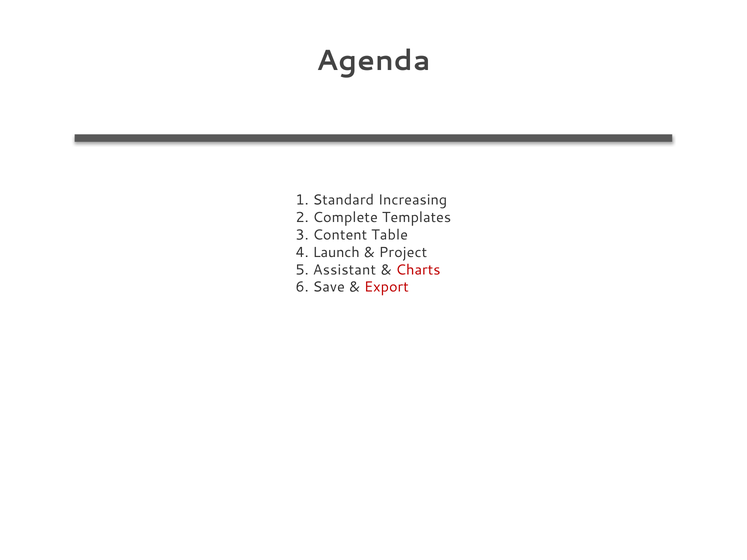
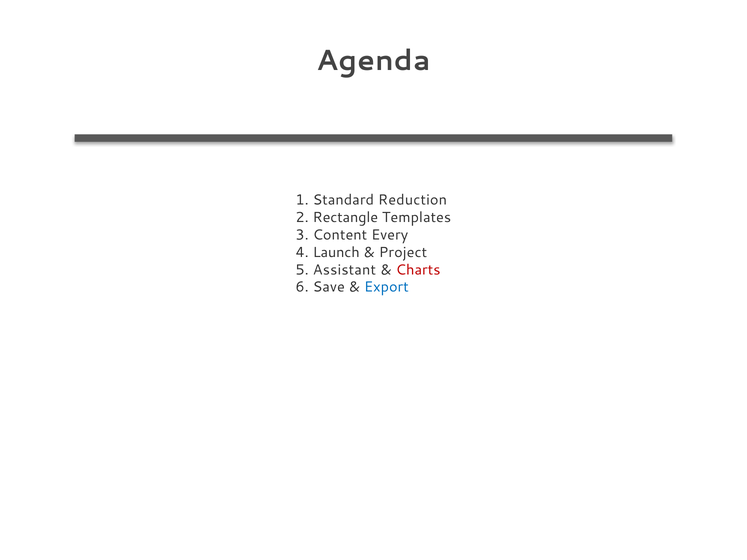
Increasing: Increasing -> Reduction (412, 200)
Complete: Complete -> Rectangle (345, 218)
Table: Table -> Every (390, 235)
Export colour: red -> blue (386, 287)
